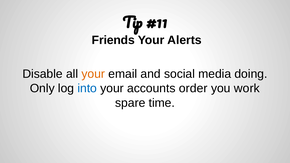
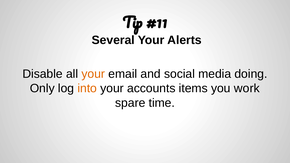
Friends: Friends -> Several (113, 40)
into colour: blue -> orange (87, 88)
order: order -> items (193, 88)
